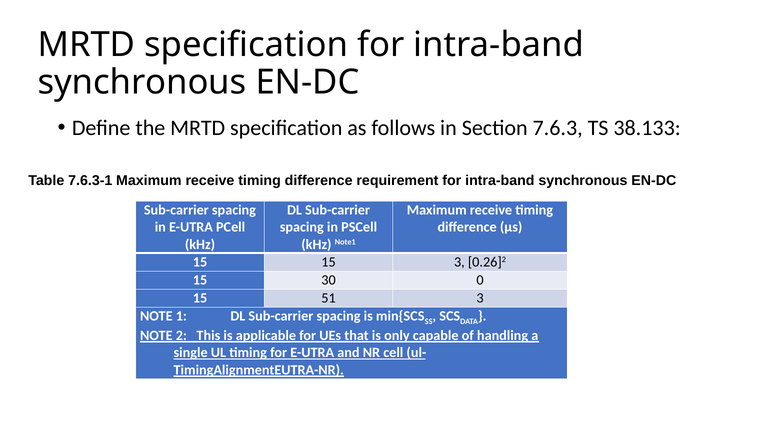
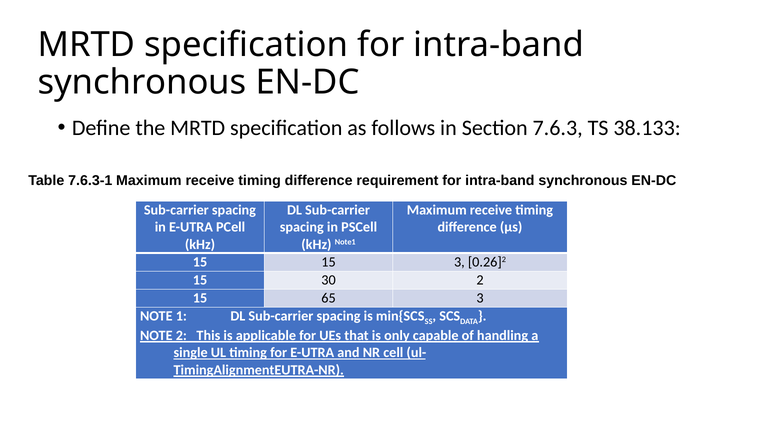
30 0: 0 -> 2 (480, 280)
51: 51 -> 65 (329, 298)
